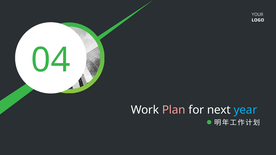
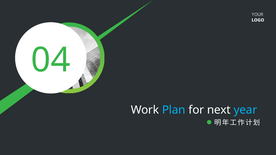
Plan colour: pink -> light blue (174, 110)
